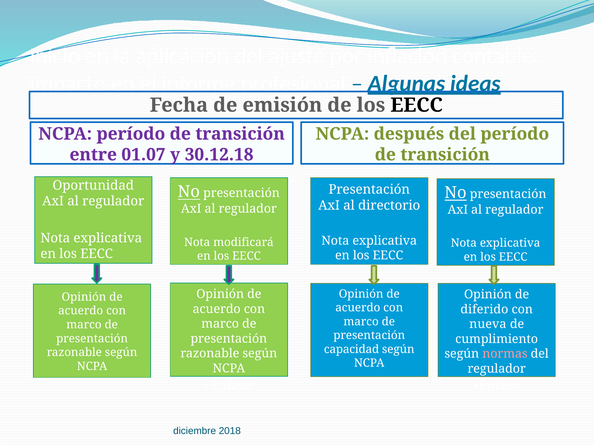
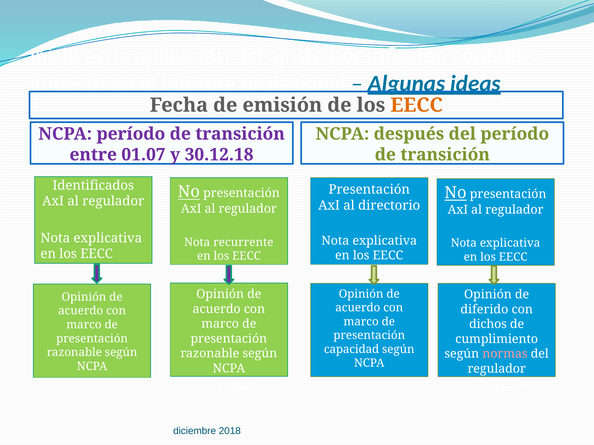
EECC colour: black -> orange (417, 105)
Oportunidad: Oportunidad -> Identificados (93, 186)
modificará: modificará -> recurrente (243, 242)
nueva: nueva -> dichos (488, 324)
